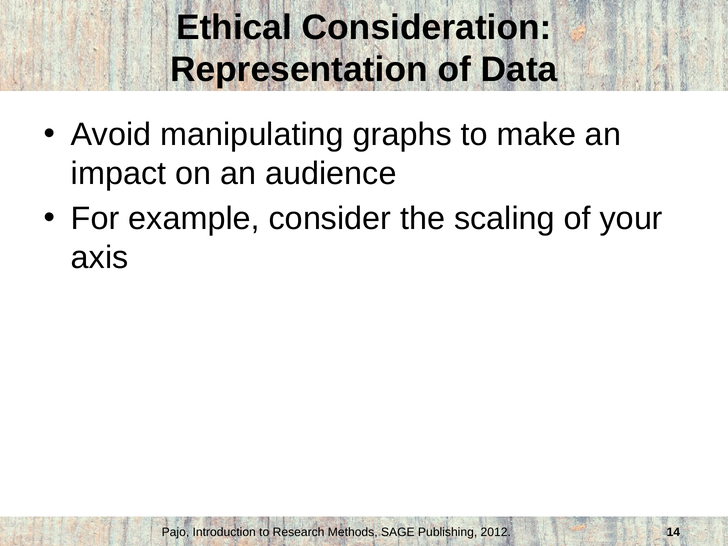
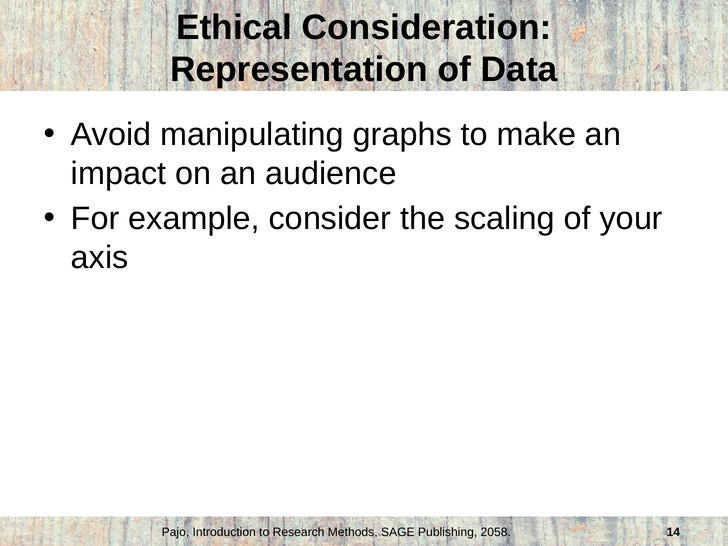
2012: 2012 -> 2058 (496, 532)
